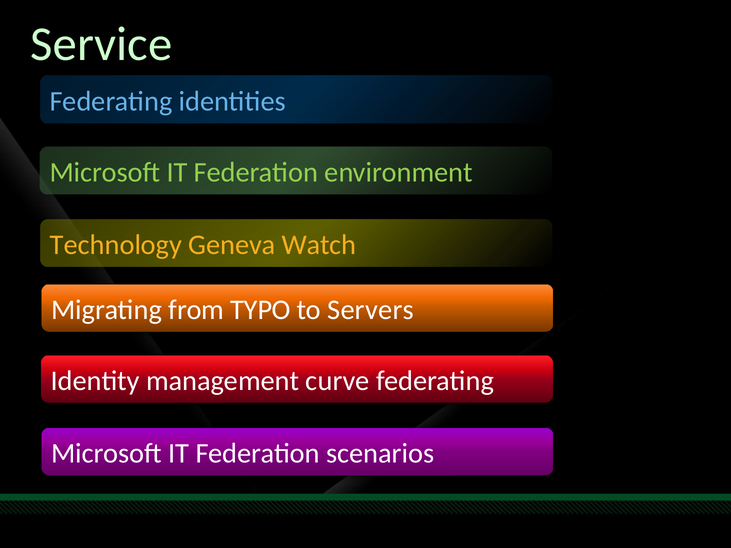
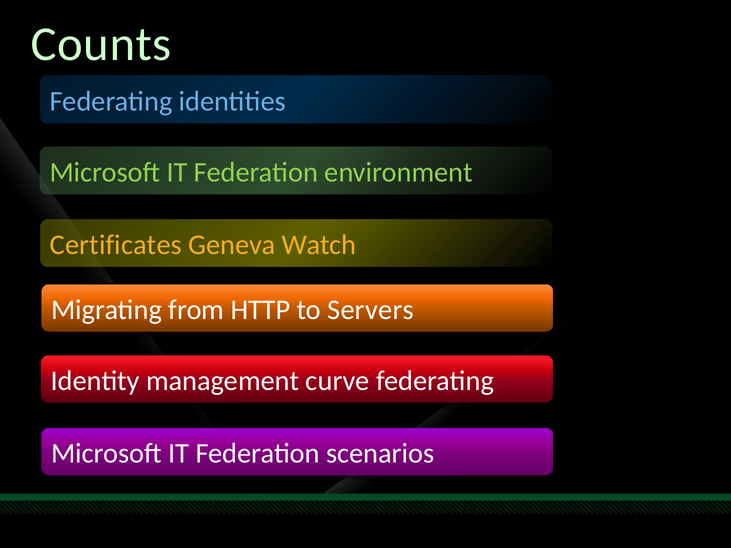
Service: Service -> Counts (101, 44)
Technology: Technology -> Certificates (116, 245)
TYPO: TYPO -> HTTP (260, 310)
